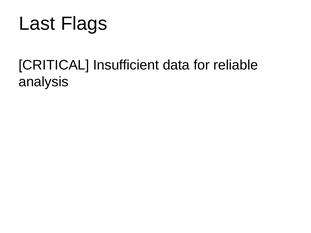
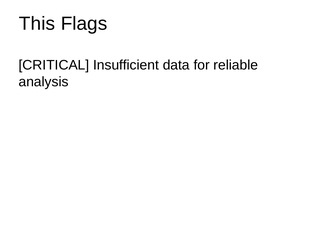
Last: Last -> This (37, 24)
